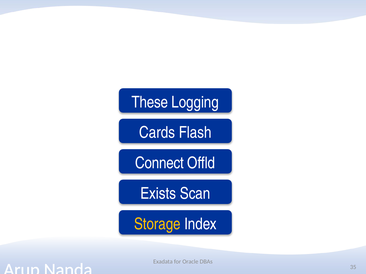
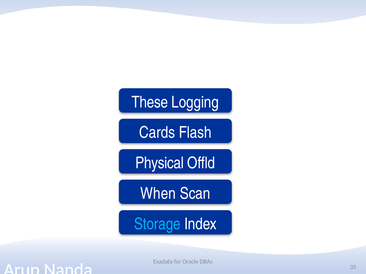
Connect: Connect -> Physical (160, 163)
Exists: Exists -> When (158, 194)
Storage colour: yellow -> light blue (157, 224)
